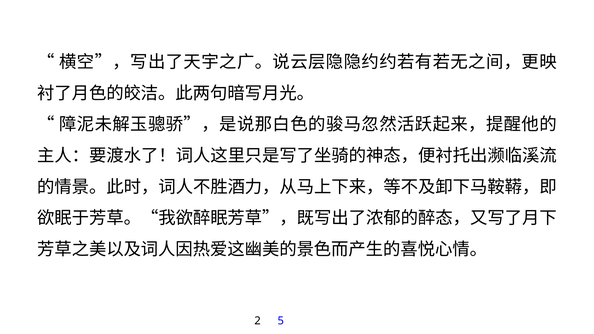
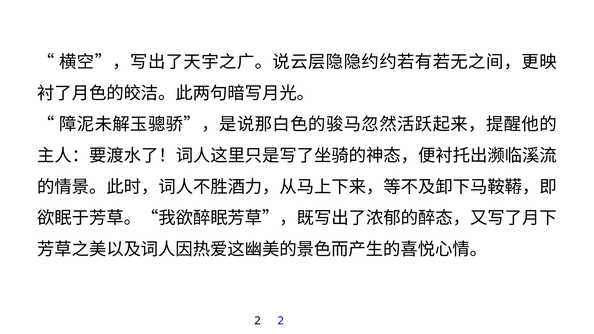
2 5: 5 -> 2 (281, 321)
